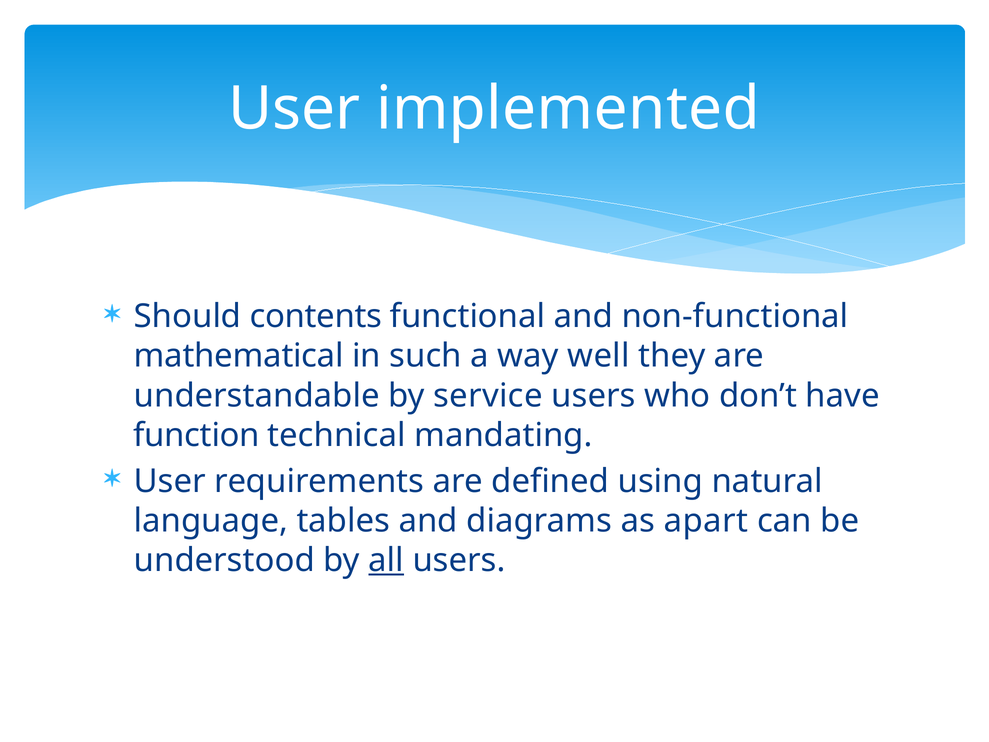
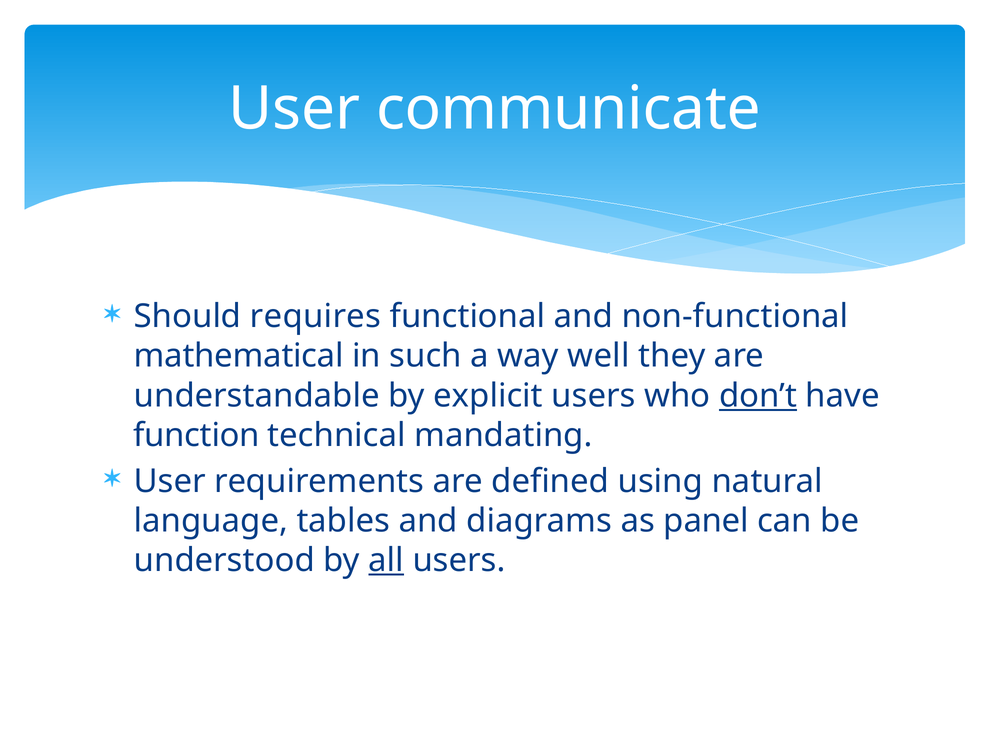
implemented: implemented -> communicate (568, 109)
contents: contents -> requires (315, 316)
service: service -> explicit (488, 396)
don’t underline: none -> present (758, 396)
apart: apart -> panel (706, 521)
